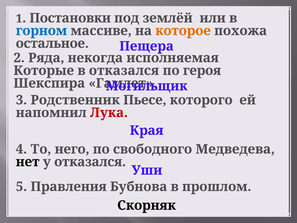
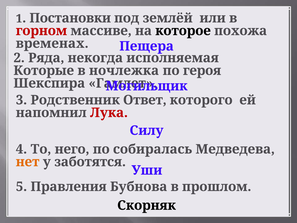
горном colour: blue -> red (41, 31)
которое colour: orange -> black (183, 31)
остальное: остальное -> временах (52, 43)
в отказался: отказался -> ночлежка (124, 70)
Пьесе: Пьесе -> Ответ (145, 100)
Края: Края -> Силу (147, 130)
свободного: свободного -> собиралась (153, 149)
нет colour: black -> orange (28, 162)
у отказался: отказался -> заботятся (90, 162)
